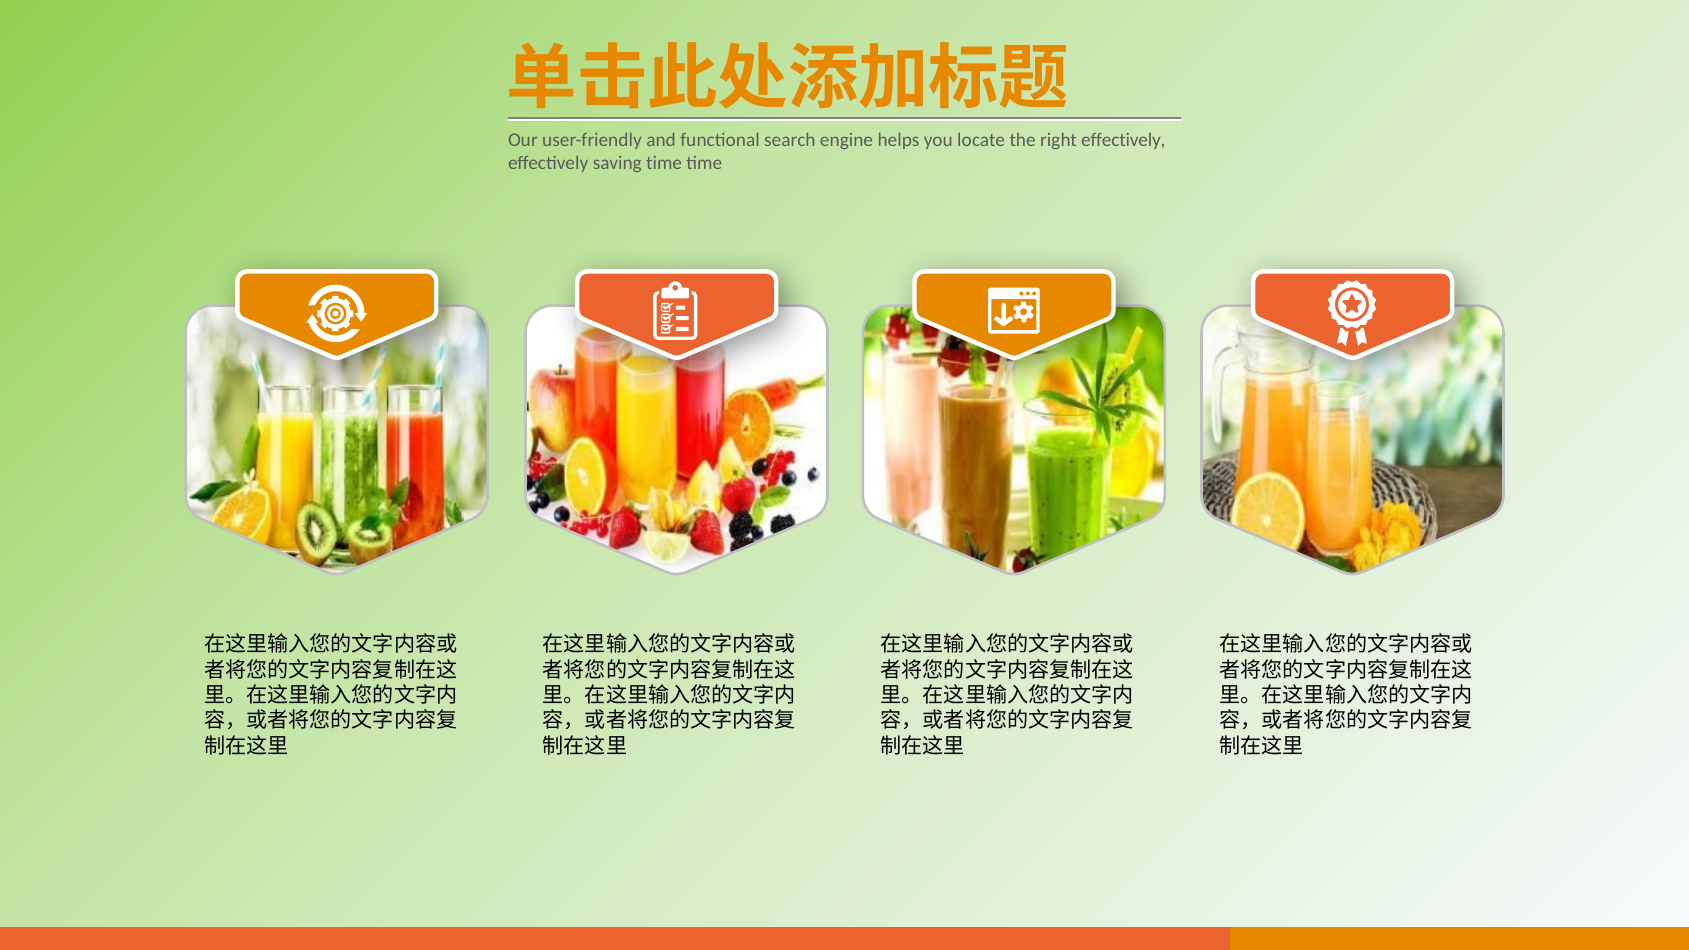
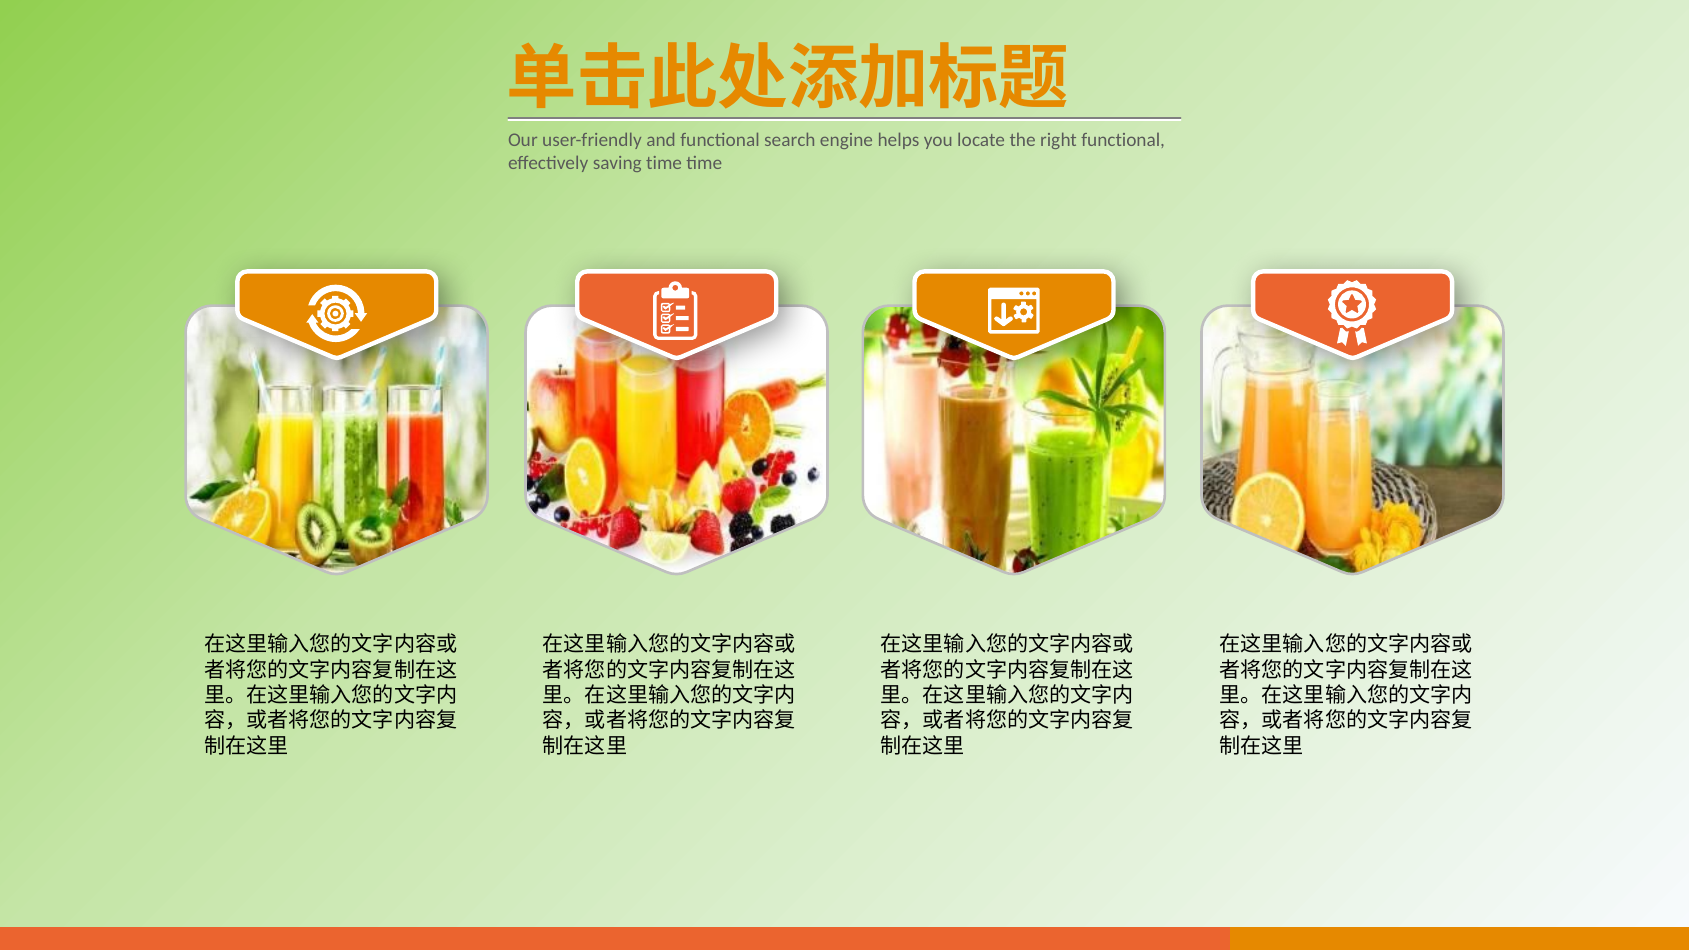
right effectively: effectively -> functional (1123, 140)
